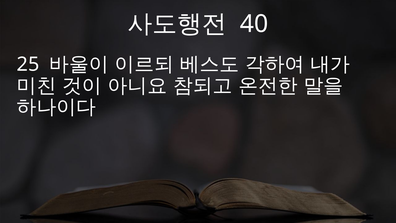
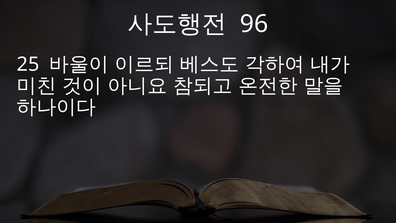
40: 40 -> 96 (254, 24)
